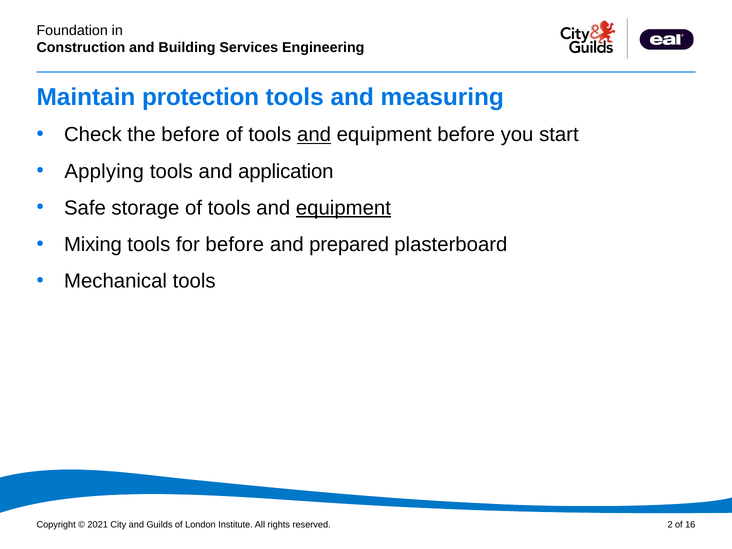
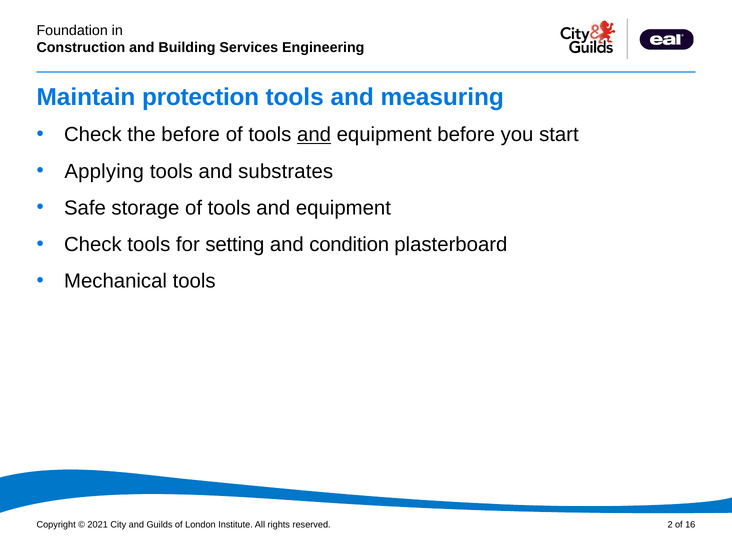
application: application -> substrates (286, 171)
equipment underline: present -> none (343, 208)
Mixing: Mixing -> Check (93, 245)
for before: before -> setting (235, 245)
prepared: prepared -> condition (349, 245)
